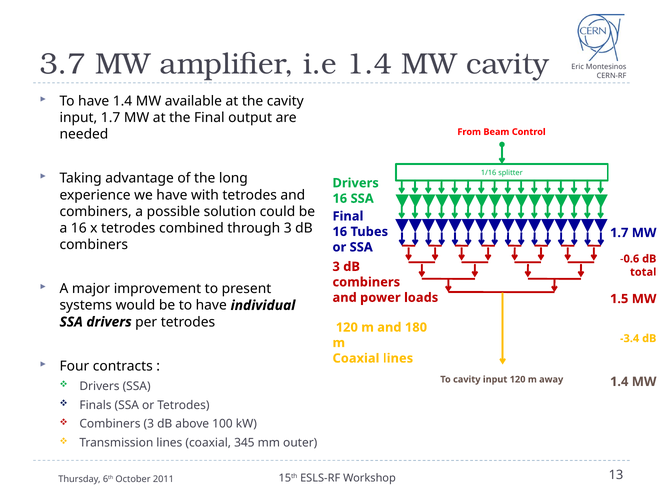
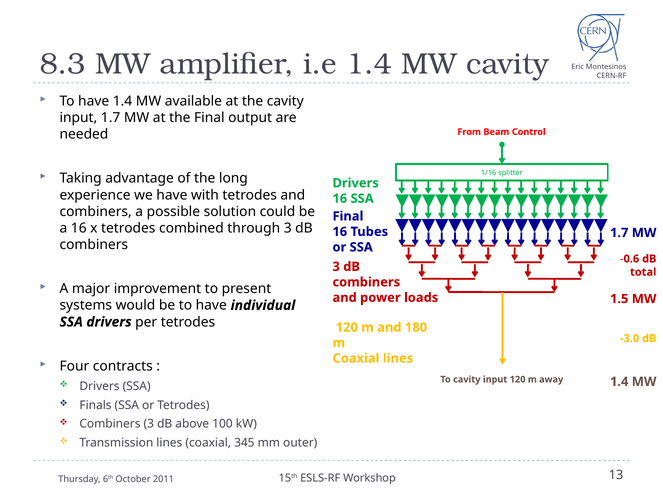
3.7: 3.7 -> 8.3 (63, 64)
-3.4: -3.4 -> -3.0 (630, 339)
